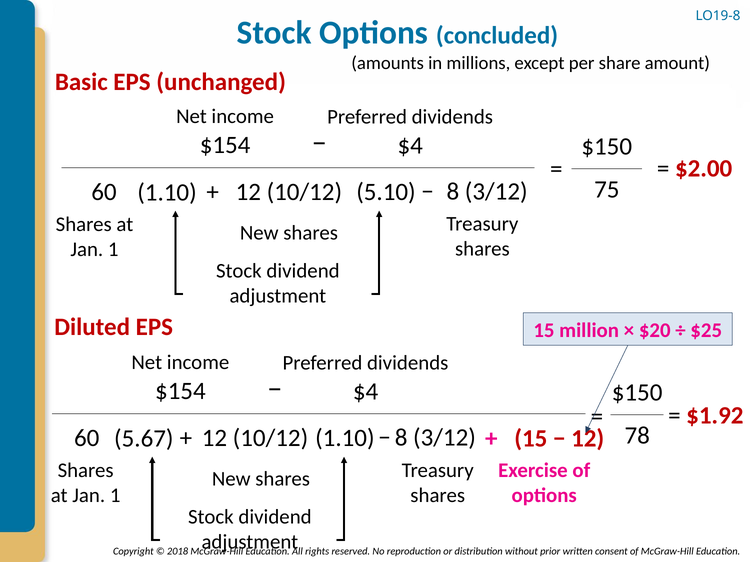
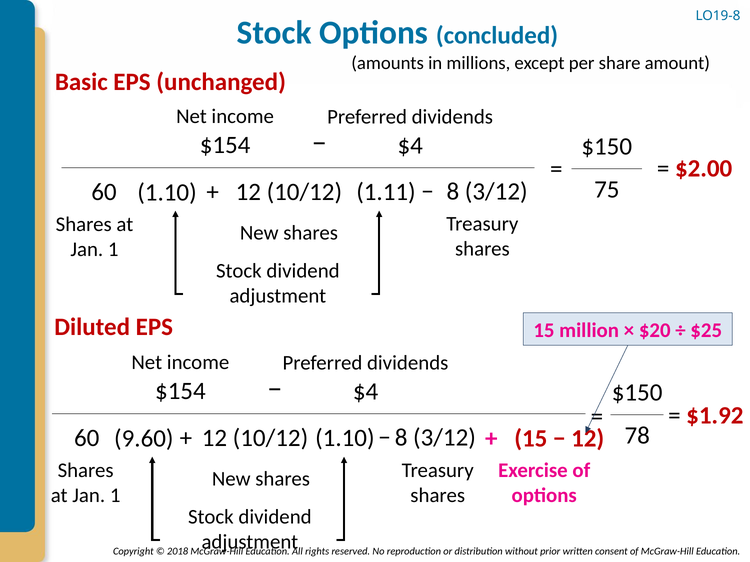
5.10: 5.10 -> 1.11 (386, 192)
5.67: 5.67 -> 9.60 (144, 439)
